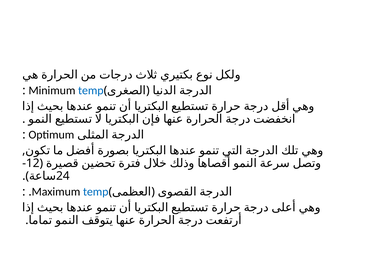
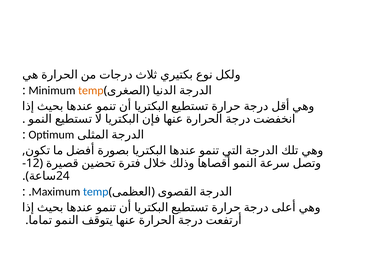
temp colour: blue -> orange (91, 90)
